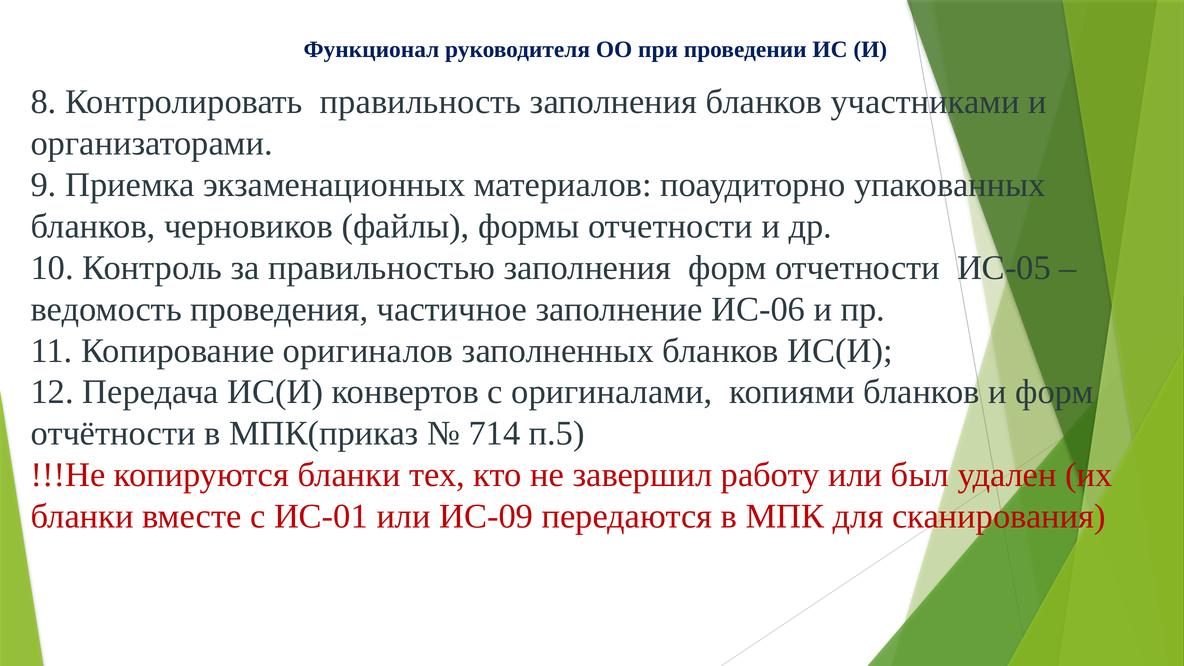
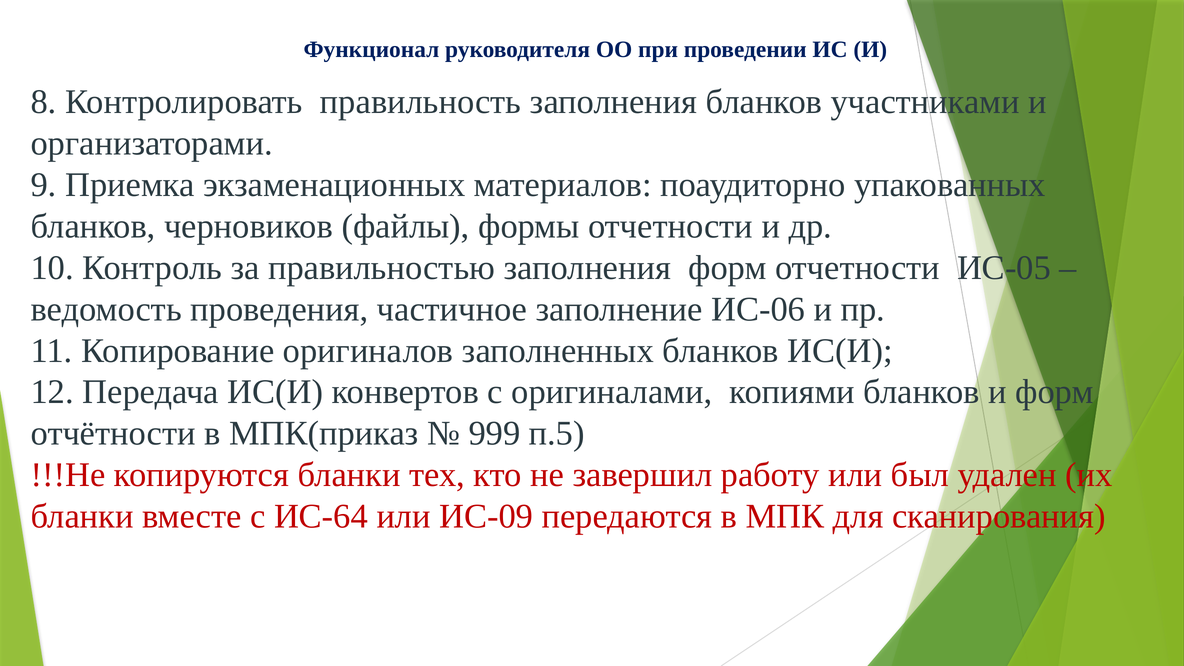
714: 714 -> 999 (495, 434)
ИС-01: ИС-01 -> ИС-64 (321, 517)
